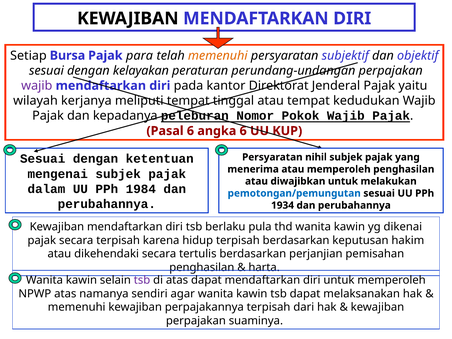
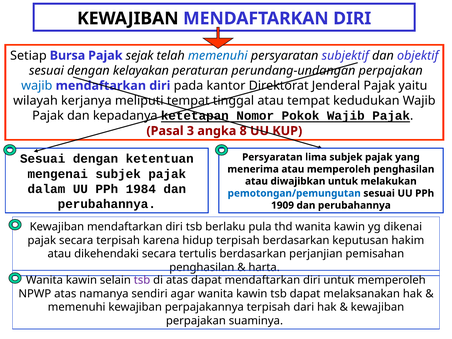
para: para -> sejak (140, 56)
memenuhi colour: orange -> blue (218, 56)
wajib colour: purple -> blue (37, 86)
peleburan: peleburan -> ketetapan (195, 116)
Pasal 6: 6 -> 3 (190, 131)
angka 6: 6 -> 8 (243, 131)
nihil: nihil -> lima (316, 157)
1934: 1934 -> 1909 (283, 205)
